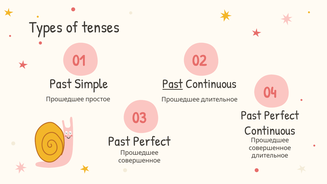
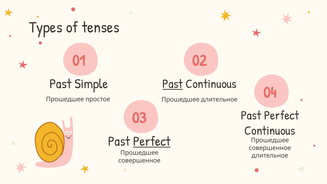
Perfect underline: none -> present (152, 141)
